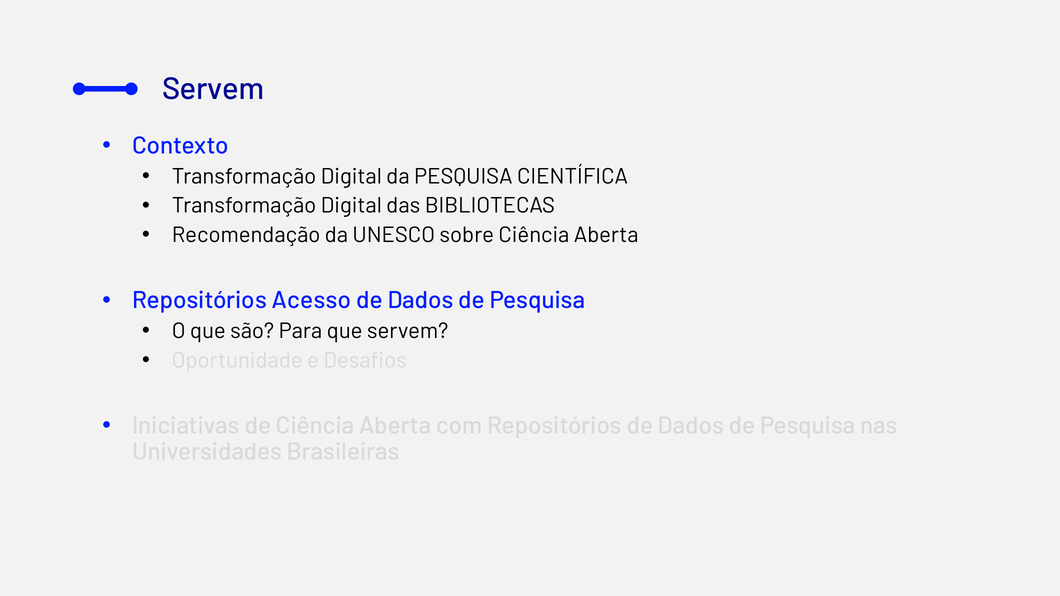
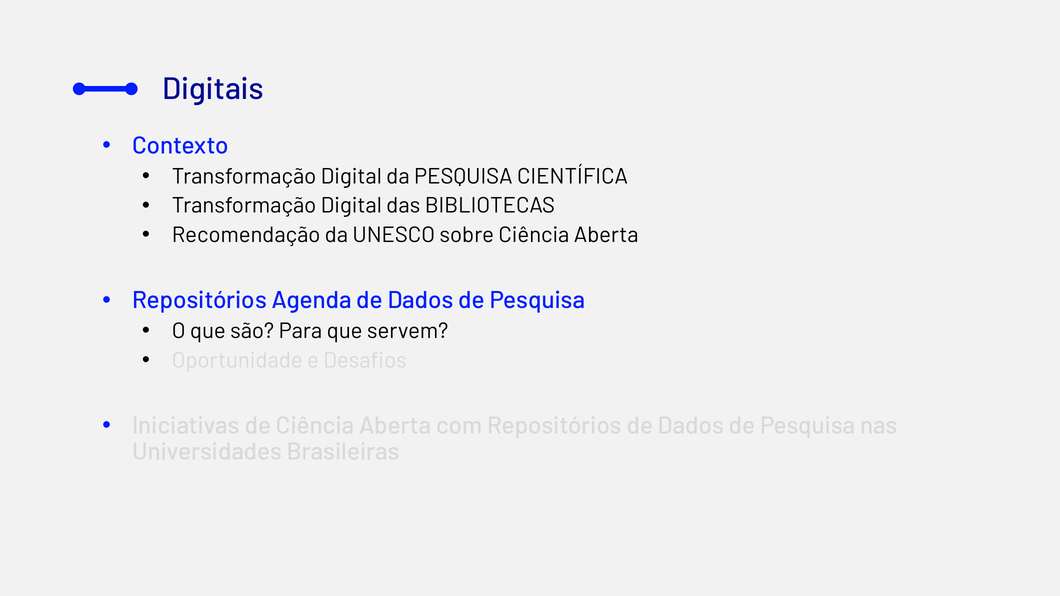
Servem: Servem -> Digitais (213, 89)
Acesso: Acesso -> Agenda (312, 301)
